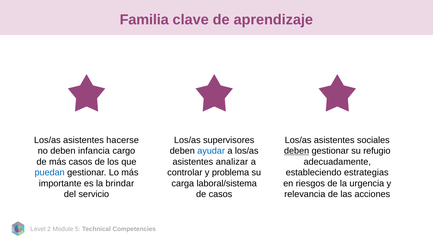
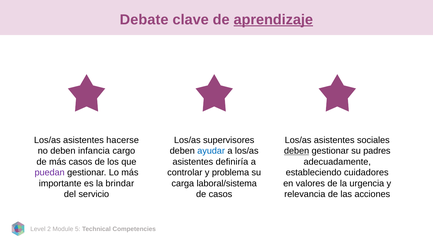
Familia: Familia -> Debate (144, 20)
aprendizaje underline: none -> present (273, 20)
refugio: refugio -> padres (377, 151)
analizar: analizar -> definiría (232, 161)
puedan colour: blue -> purple (50, 172)
estrategias: estrategias -> cuidadores (366, 172)
riesgos: riesgos -> valores (310, 183)
